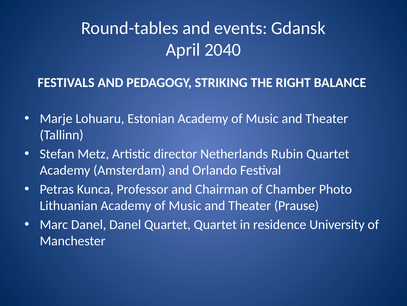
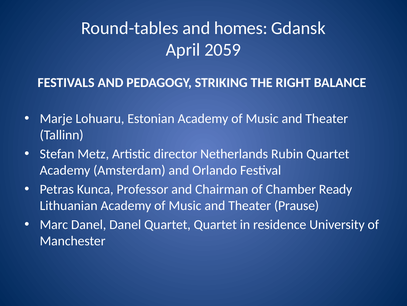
events: events -> homes (241, 28)
2040: 2040 -> 2059 (223, 50)
Photo: Photo -> Ready (336, 189)
